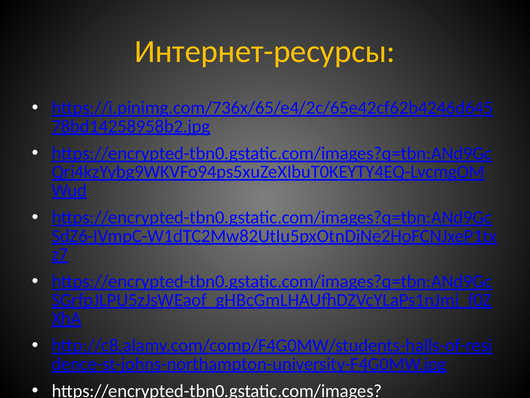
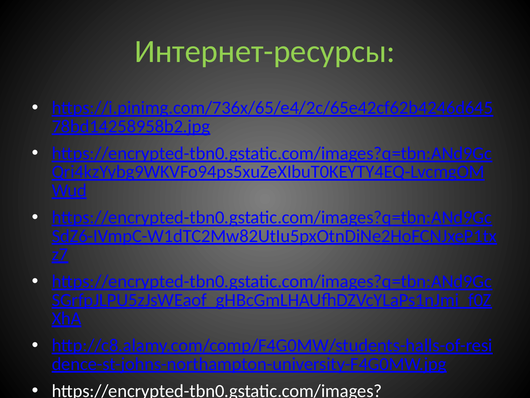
Интернет-ресурсы colour: yellow -> light green (265, 51)
